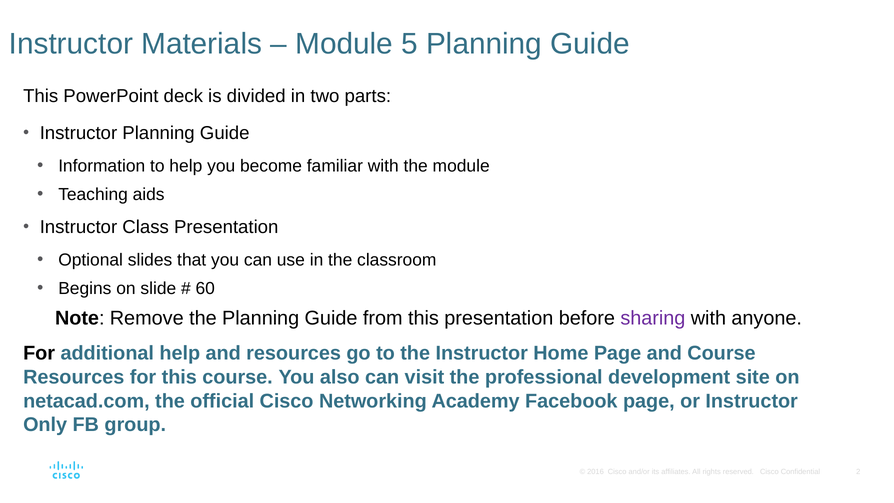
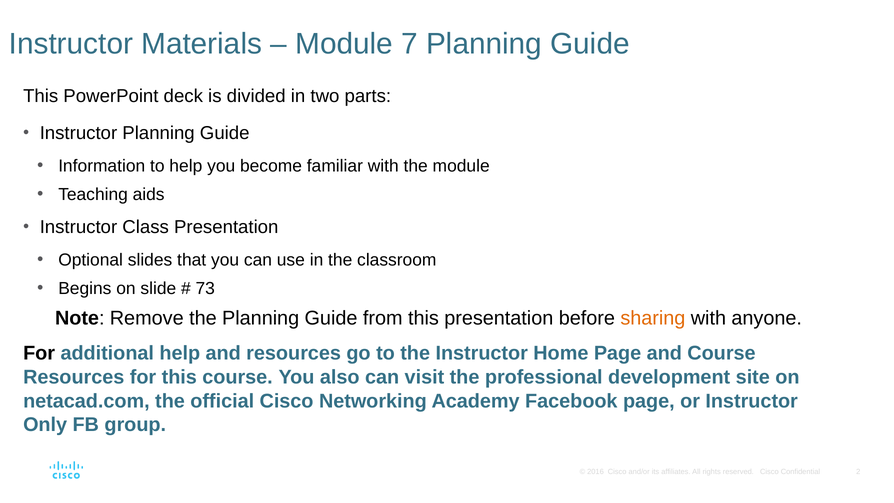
5: 5 -> 7 (410, 44)
60: 60 -> 73 (205, 288)
sharing colour: purple -> orange (653, 318)
